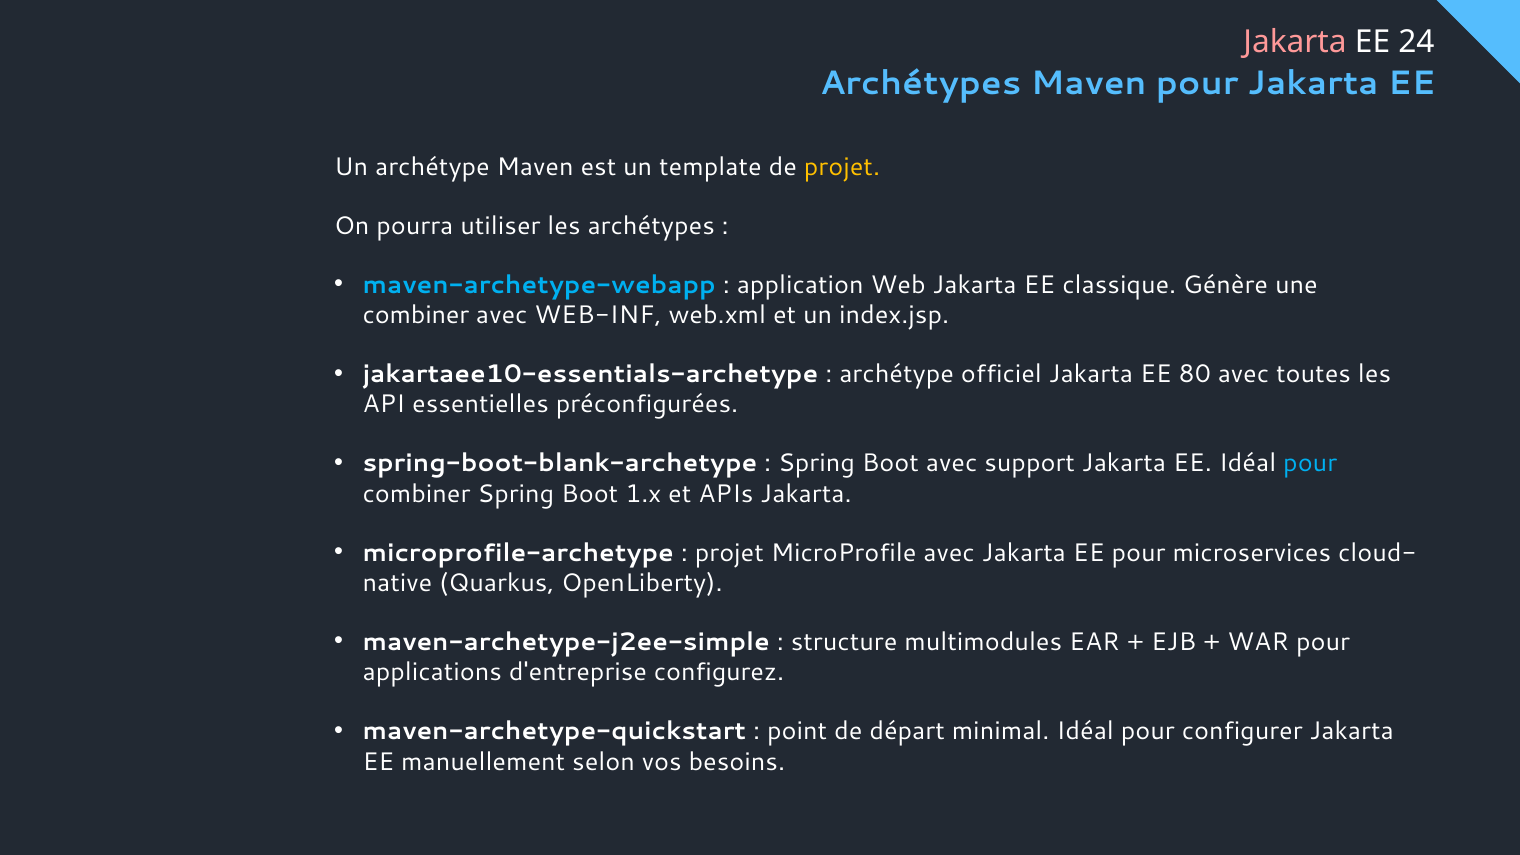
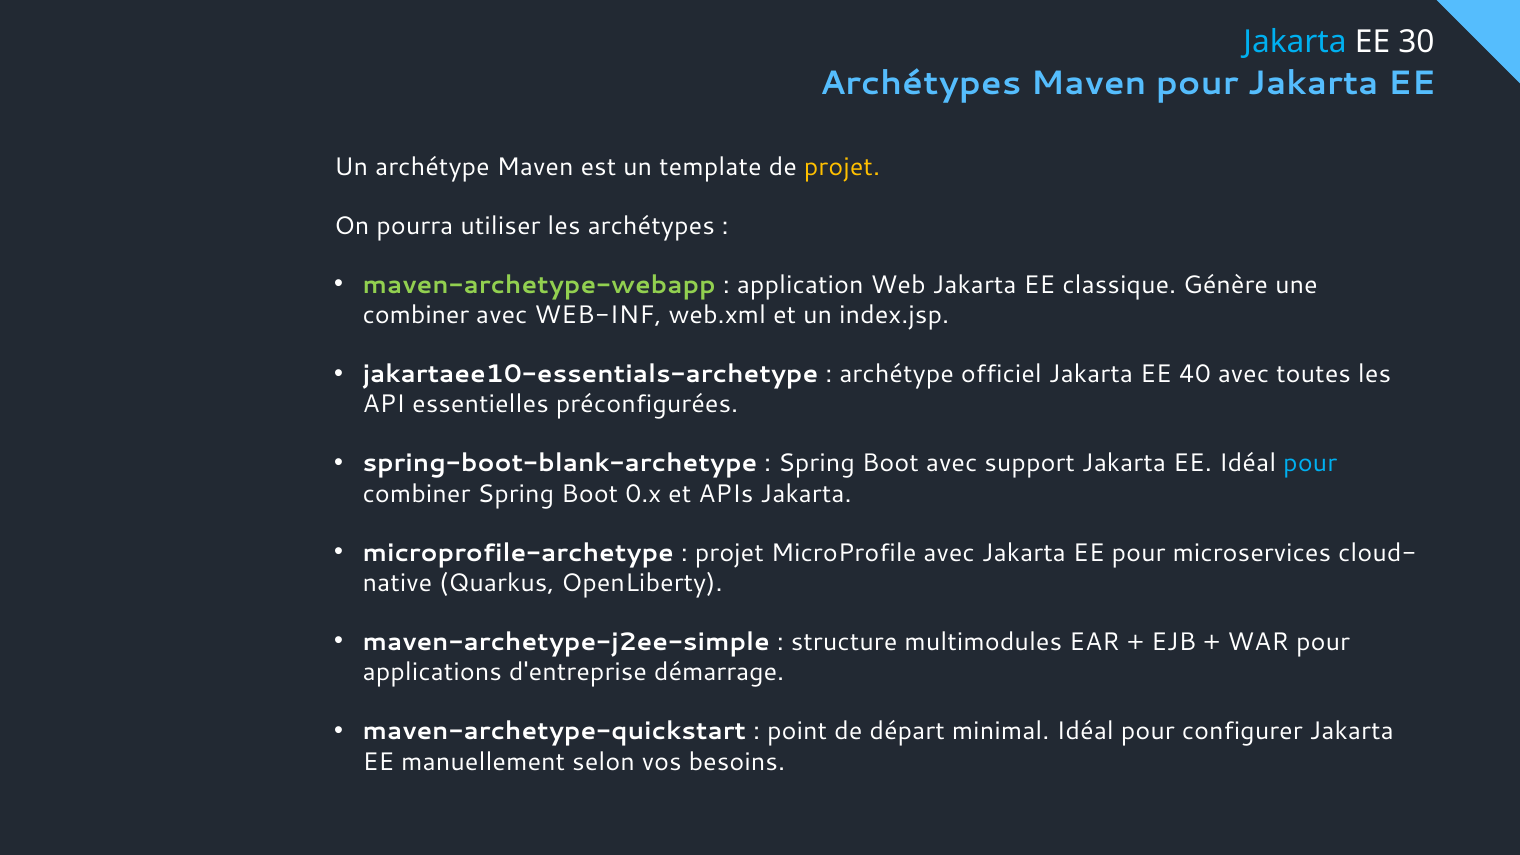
Jakarta colour: pink -> light blue (1295, 42)
24: 24 -> 30 (1416, 42)
maven-archetype-webapp colour: light blue -> light green (539, 285)
80: 80 -> 40 (1195, 374)
1.x: 1.x -> 0.x (643, 494)
configurez: configurez -> démarrage (719, 672)
